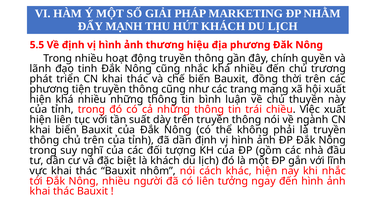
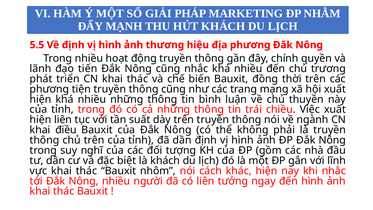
tinh: tinh -> tiến (88, 69)
biển: biển -> điều (66, 130)
